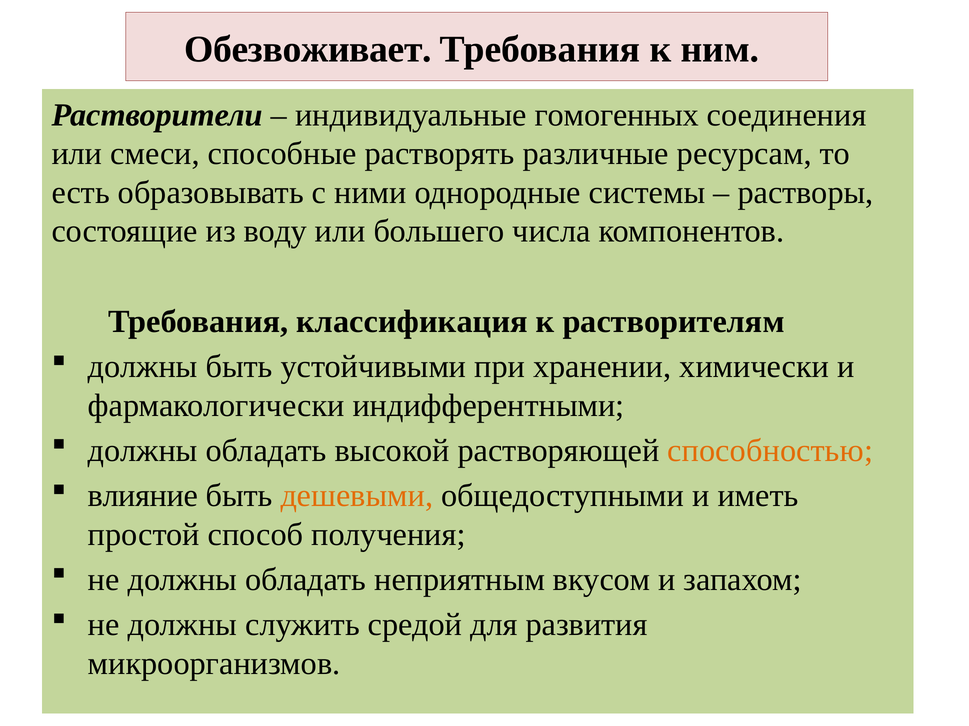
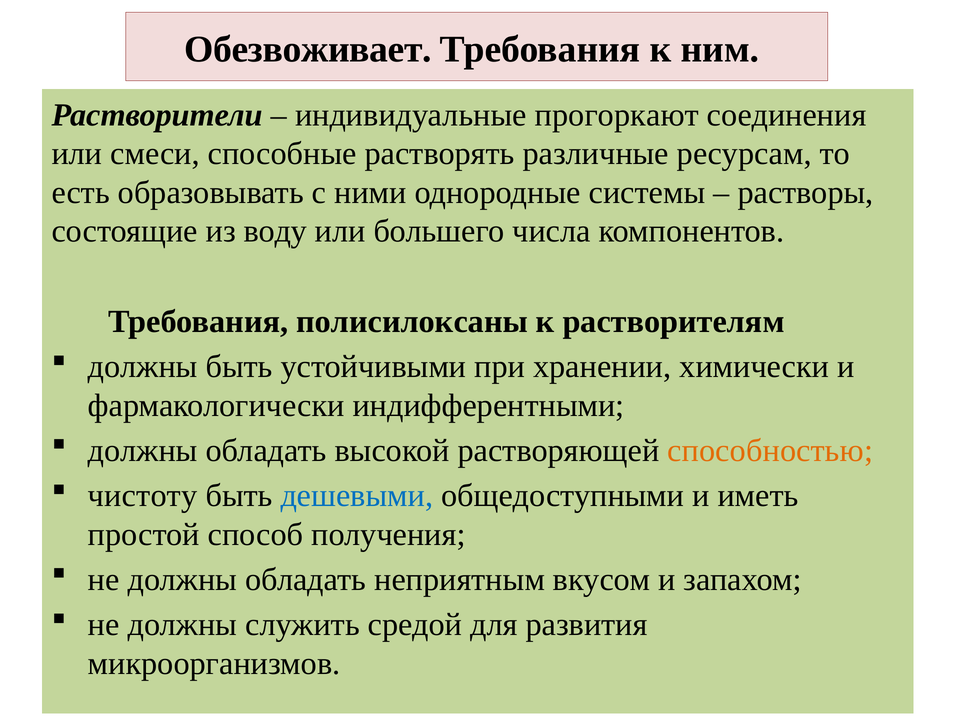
гомогенных: гомогенных -> прогоркают (617, 115)
классификация: классификация -> полисилоксаны (412, 322)
влияние: влияние -> чистоту (143, 496)
дешевыми colour: orange -> blue (357, 496)
